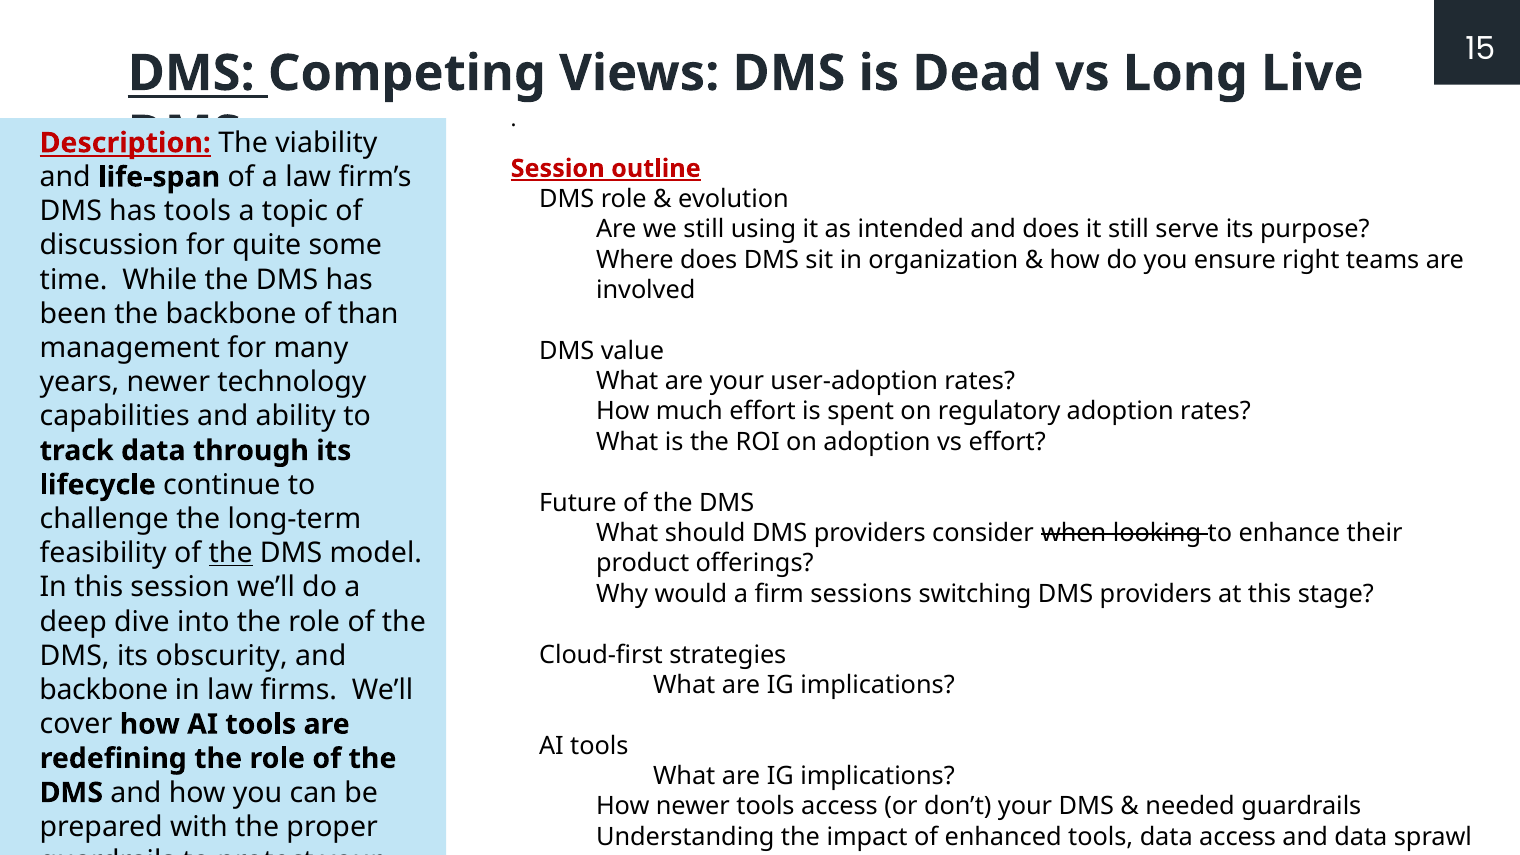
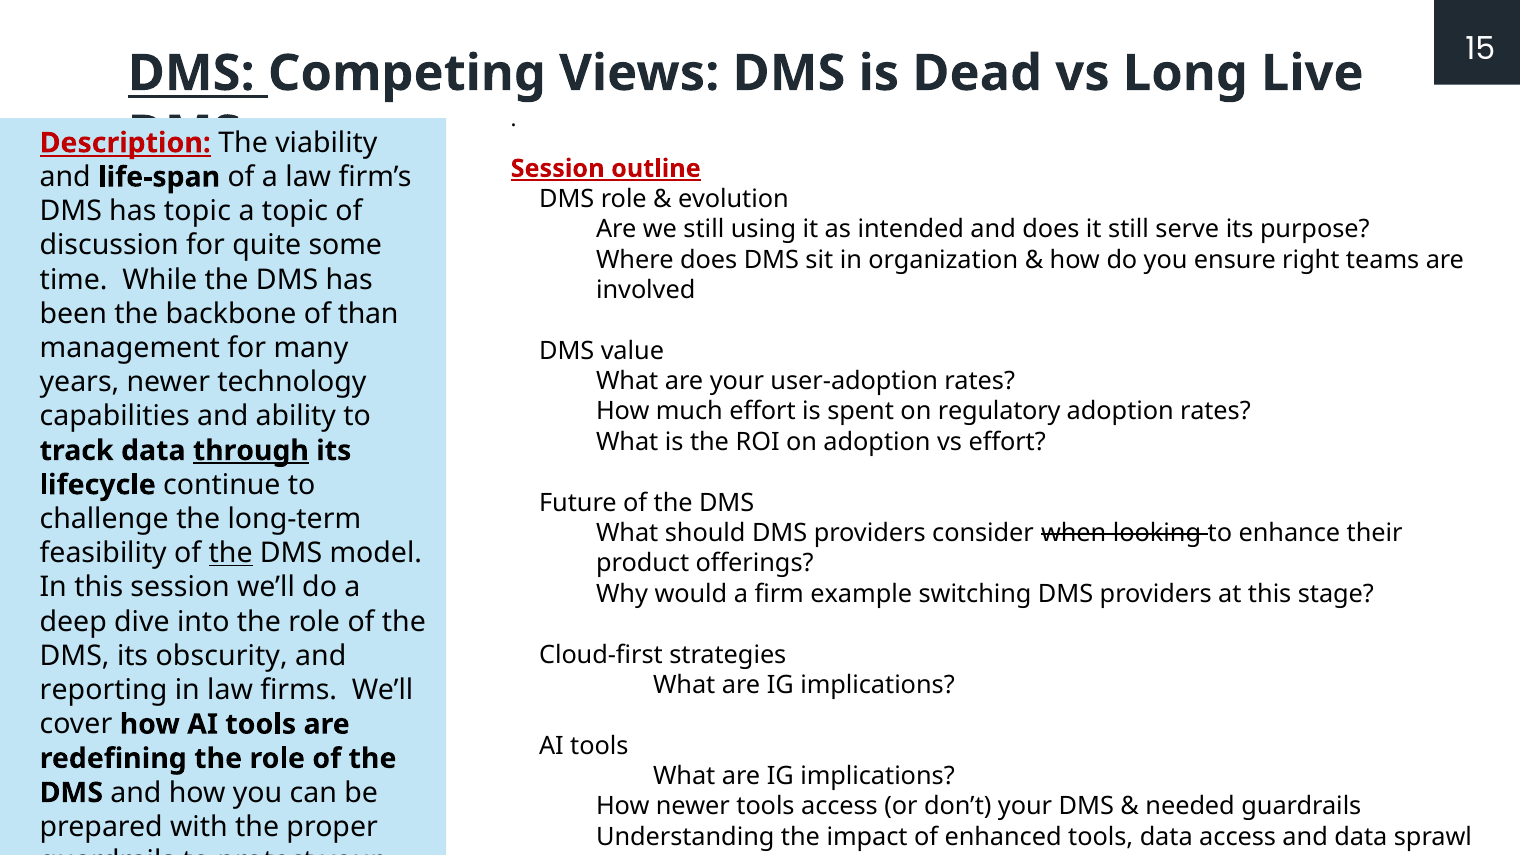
has tools: tools -> topic (197, 211)
through underline: none -> present (251, 451)
sessions: sessions -> example (861, 594)
backbone: backbone -> reporting (104, 690)
